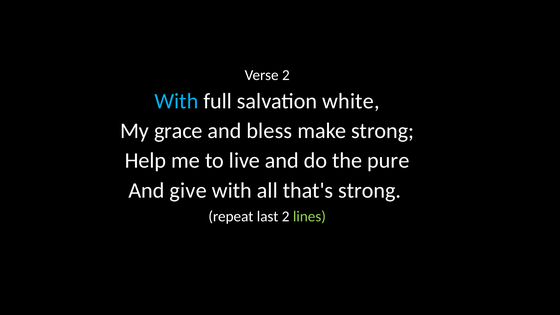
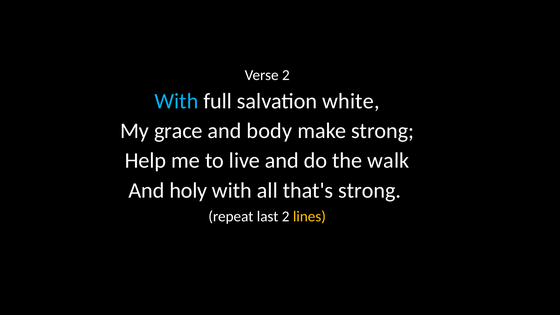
bless: bless -> body (269, 131)
pure: pure -> walk (388, 161)
give: give -> holy (188, 190)
lines colour: light green -> yellow (309, 216)
